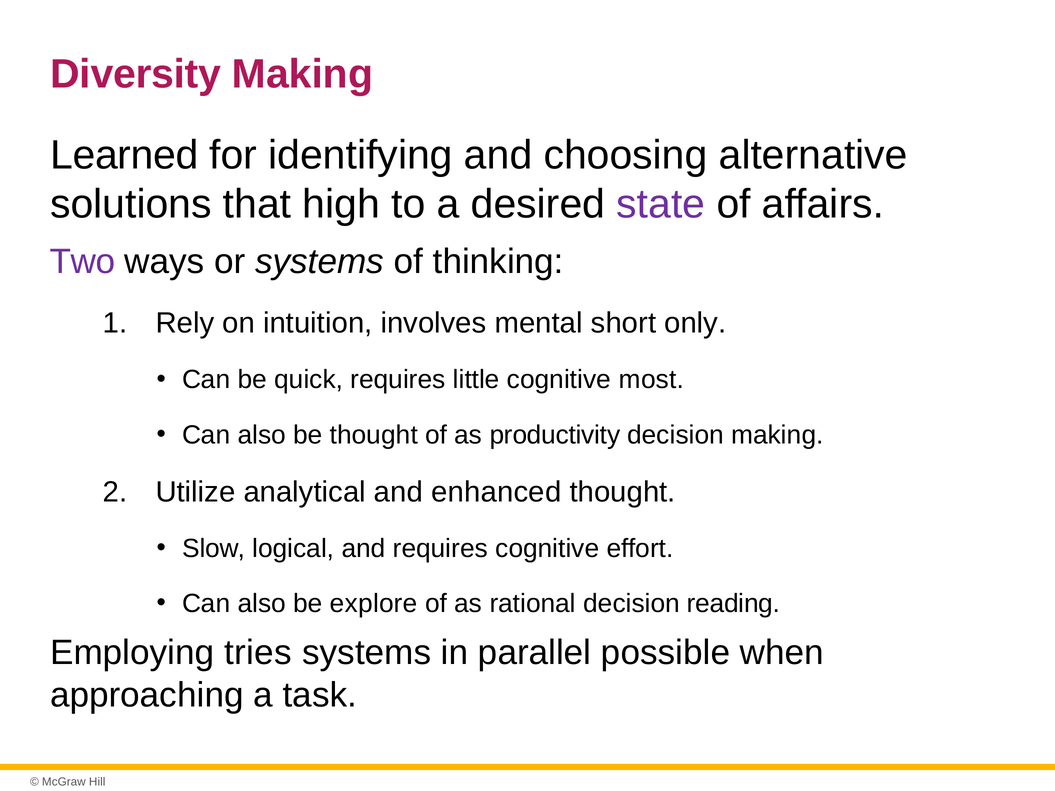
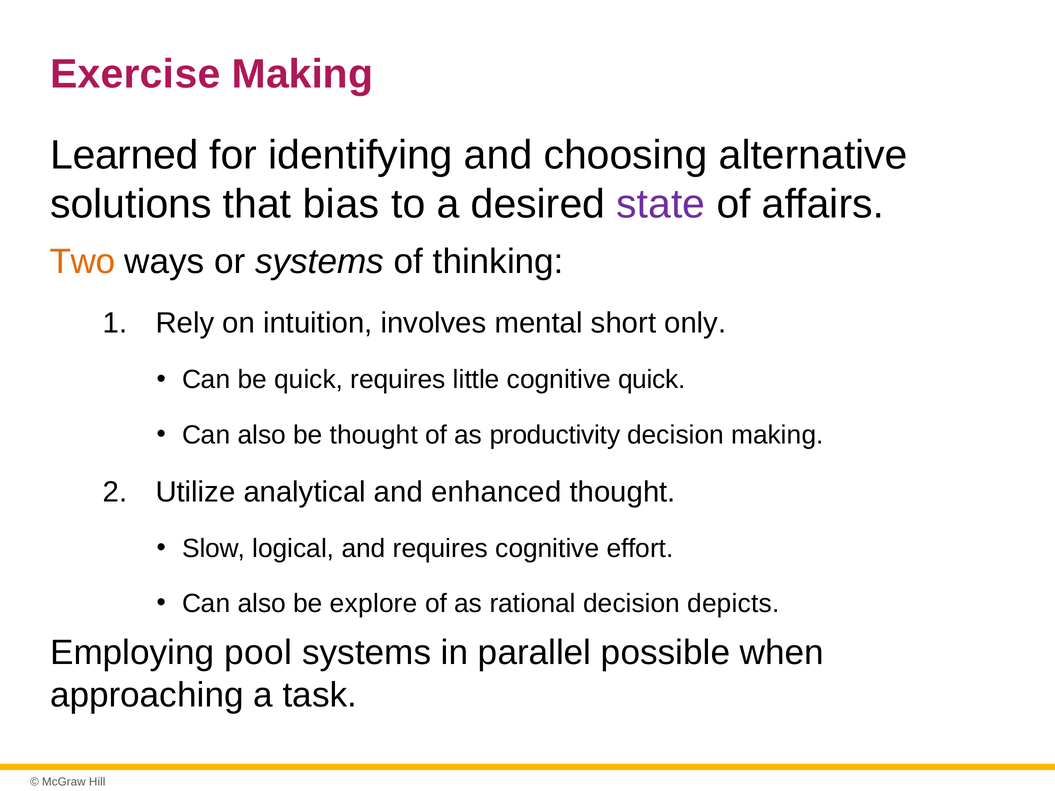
Diversity: Diversity -> Exercise (135, 74)
high: high -> bias (341, 205)
Two colour: purple -> orange (83, 262)
cognitive most: most -> quick (652, 380)
reading: reading -> depicts (733, 604)
tries: tries -> pool (258, 653)
